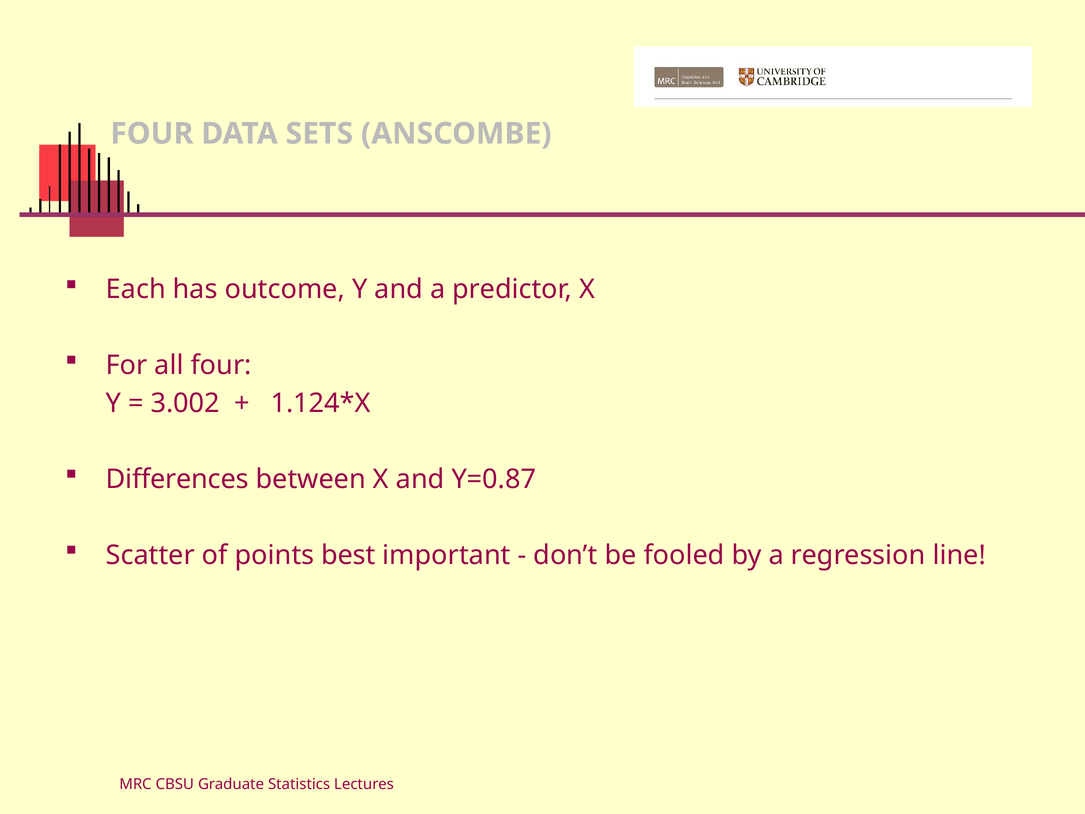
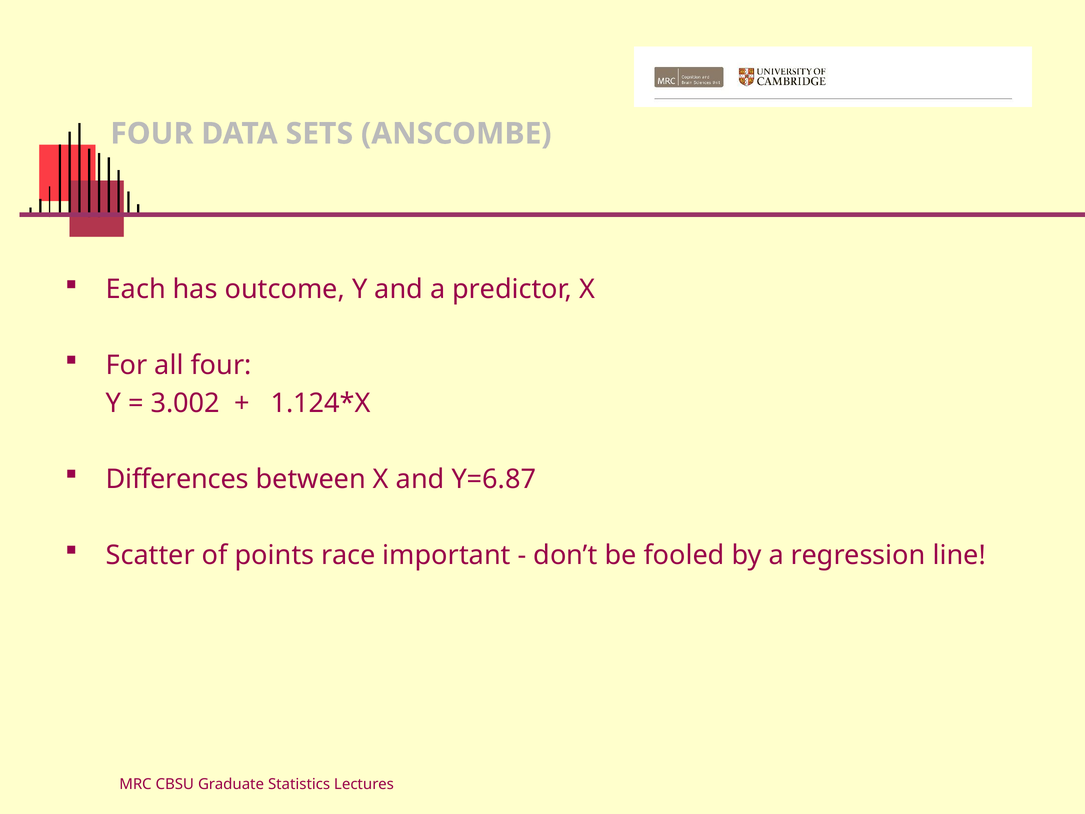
Y=0.87: Y=0.87 -> Y=6.87 (494, 479)
best: best -> race (348, 555)
